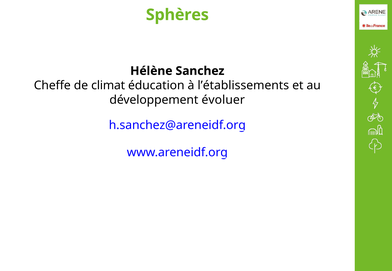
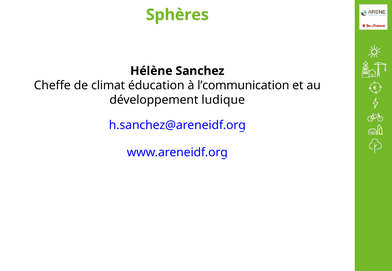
l’établissements: l’établissements -> l’communication (243, 85)
évoluer: évoluer -> ludique (223, 100)
